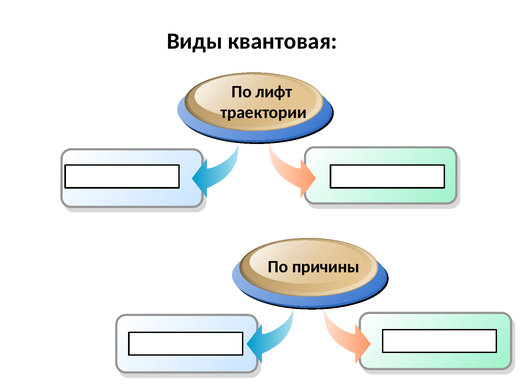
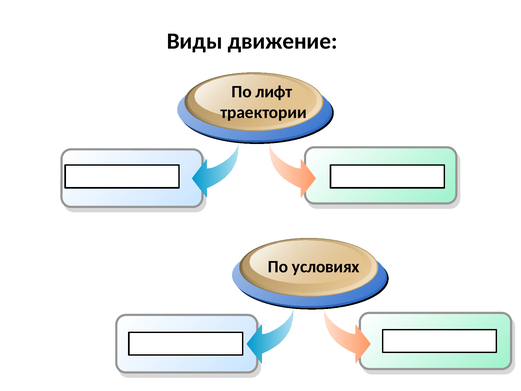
квантовая: квантовая -> движение (283, 41)
причины: причины -> условиях (326, 267)
